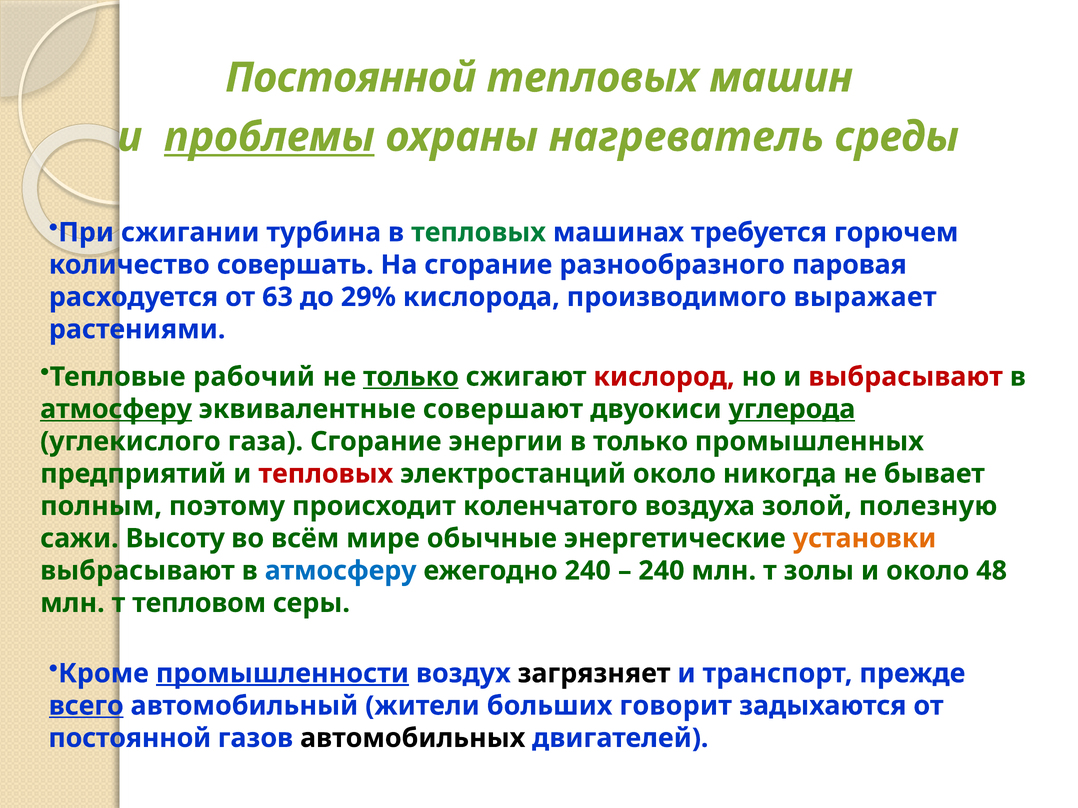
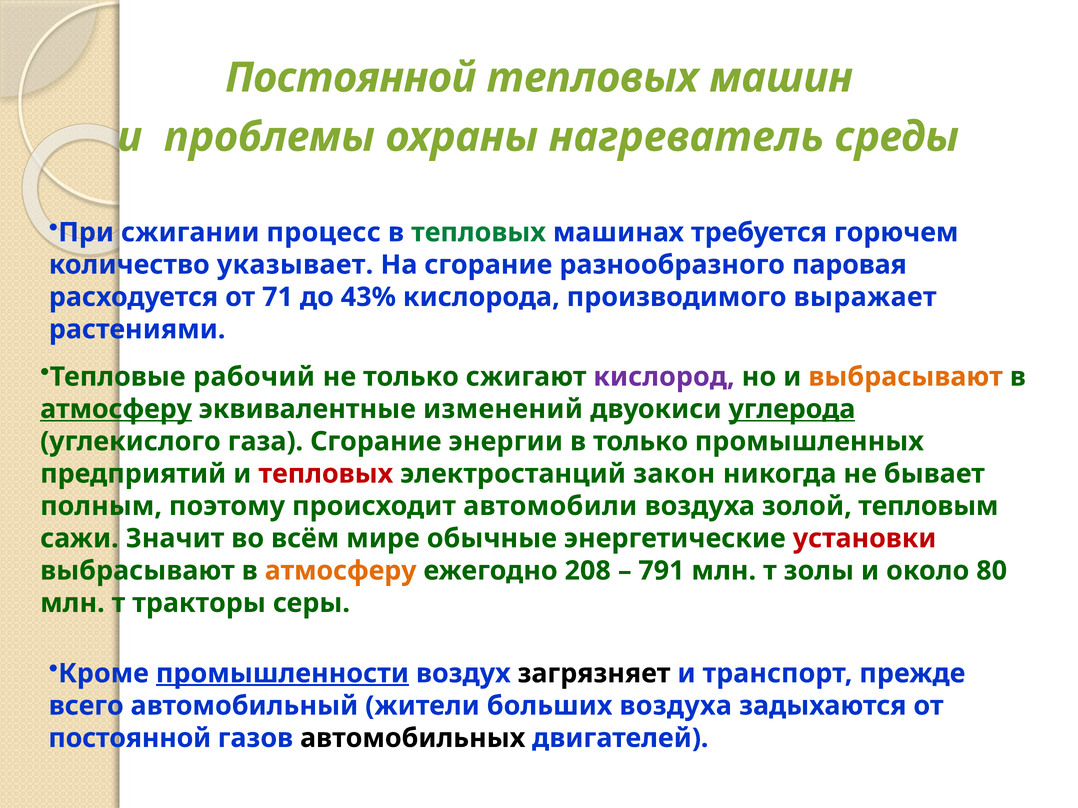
проблемы underline: present -> none (269, 137)
турбина: турбина -> процесс (324, 233)
совершать: совершать -> указывает (295, 265)
63: 63 -> 71 (278, 297)
29%: 29% -> 43% (368, 297)
только underline: present -> none (411, 377)
кислород colour: red -> purple (664, 377)
выбрасывают colour: red -> orange (906, 377)
совершают: совершают -> изменений (503, 409)
электростанций около: около -> закон (674, 474)
коленчатого: коленчатого -> автомобили (550, 506)
полезную: полезную -> тепловым (928, 506)
Высоту: Высоту -> Значит (175, 539)
установки colour: orange -> red (865, 539)
атмосферу colour: blue -> orange (341, 571)
ежегодно 240: 240 -> 208 (588, 571)
240: 240 -> 791 (661, 571)
48: 48 -> 80 (992, 571)
тепловом: тепловом -> тракторы (199, 603)
всего underline: present -> none (86, 706)
больших говорит: говорит -> воздуха (676, 706)
